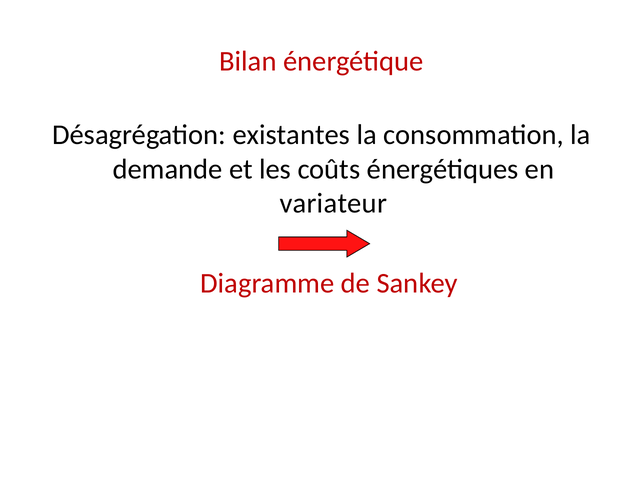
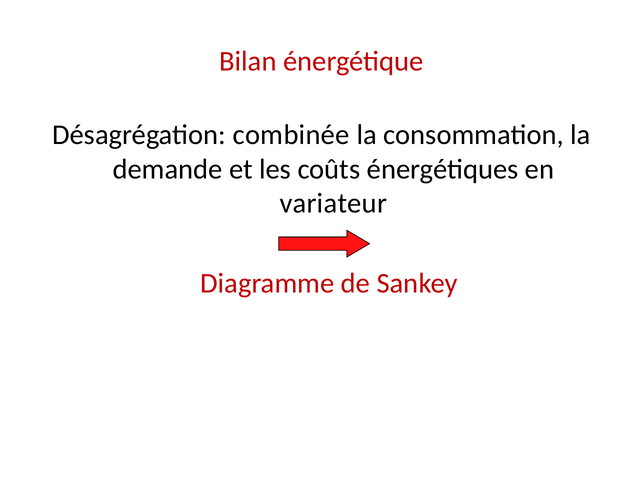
existantes: existantes -> combinée (291, 135)
